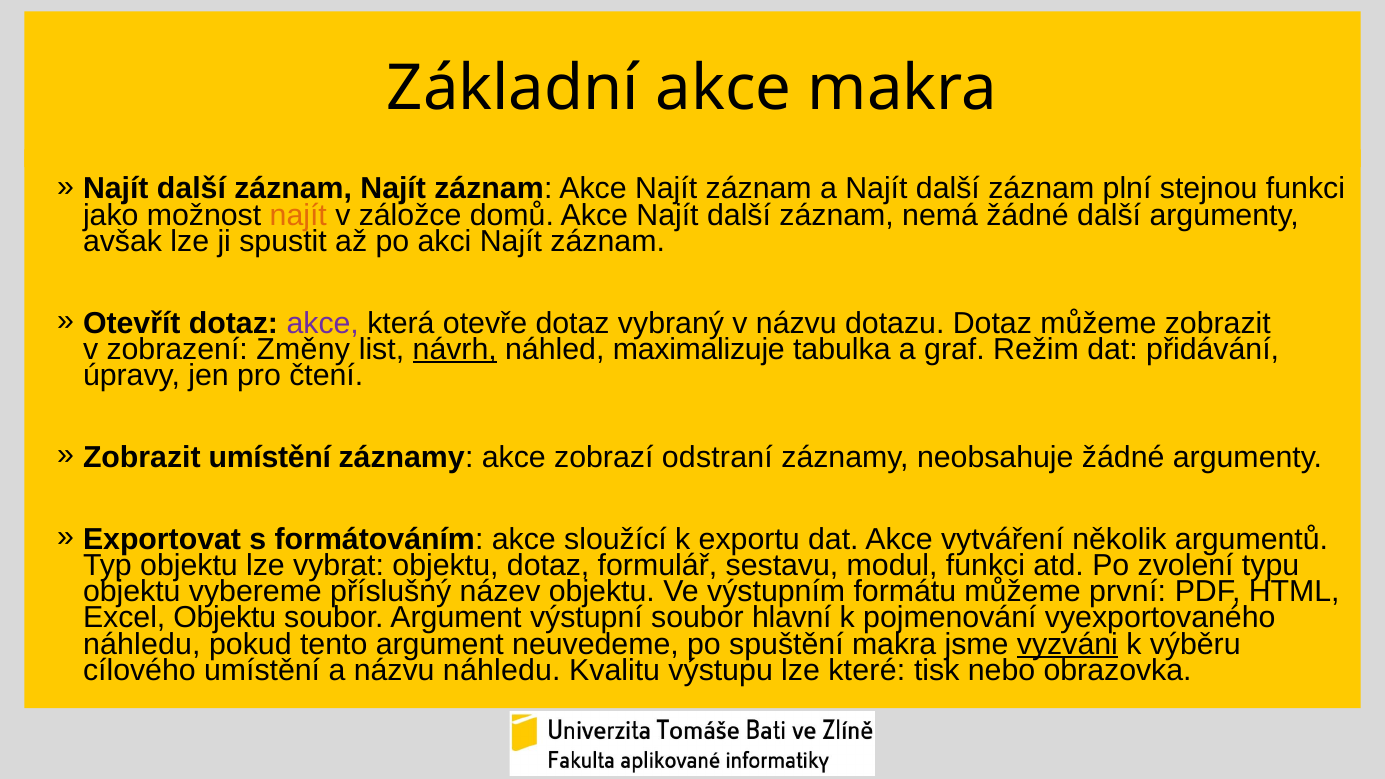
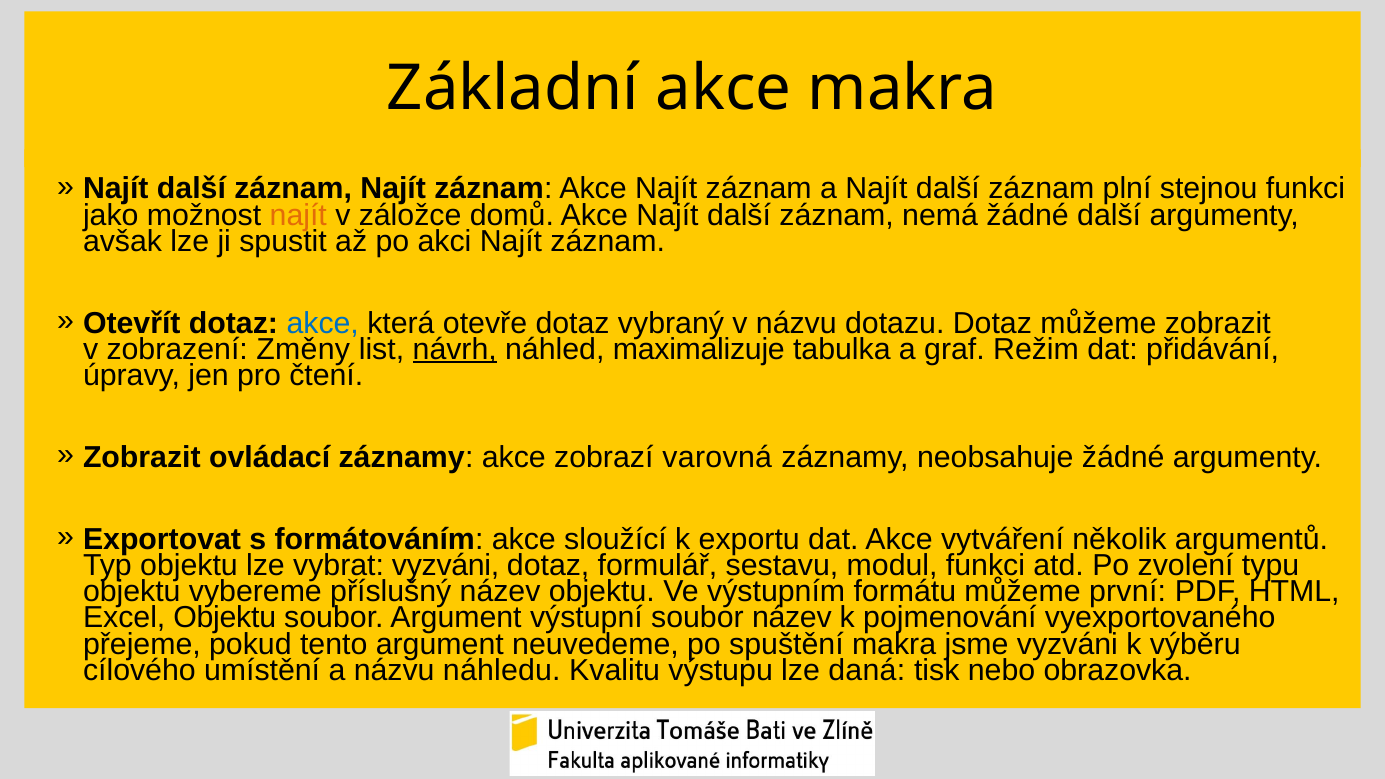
akce colour: purple -> blue (323, 323)
Zobrazit umístění: umístění -> ovládací (270, 457)
odstraní: odstraní -> varovná (717, 457)
vybrat objektu: objektu -> vyzváni (446, 566)
soubor hlavní: hlavní -> název (792, 618)
náhledu: náhledu -> přejeme (142, 644)
vyzváni underline: present -> none (1067, 644)
které: které -> daná (867, 670)
